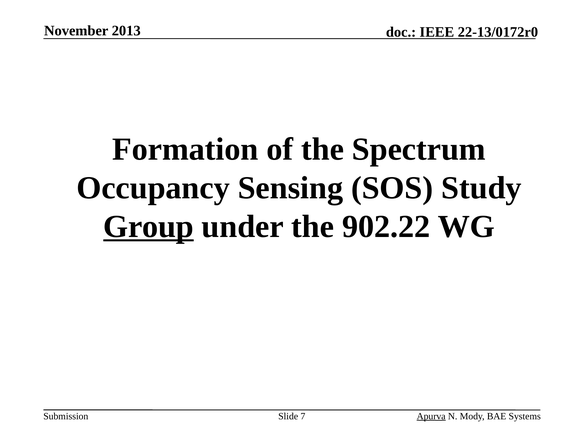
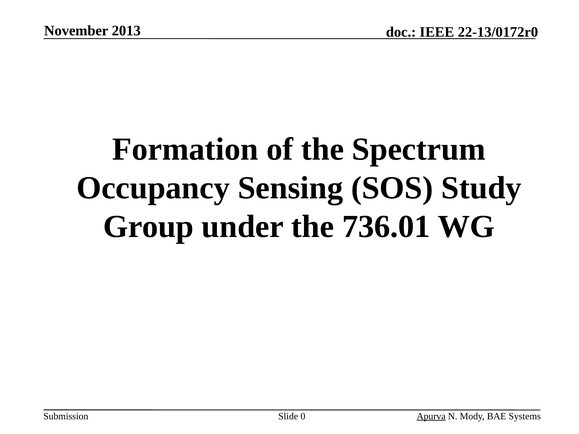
Group underline: present -> none (148, 227)
902.22: 902.22 -> 736.01 (386, 227)
7: 7 -> 0 (303, 416)
